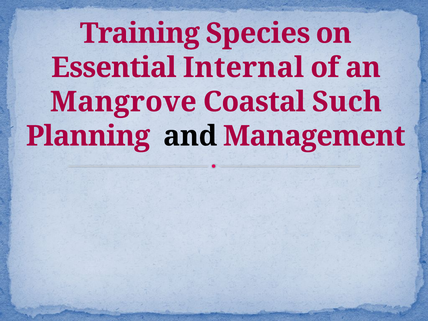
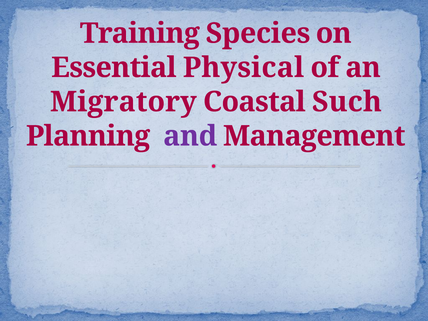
Internal: Internal -> Physical (243, 68)
Mangrove: Mangrove -> Migratory (123, 102)
and colour: black -> purple (190, 136)
